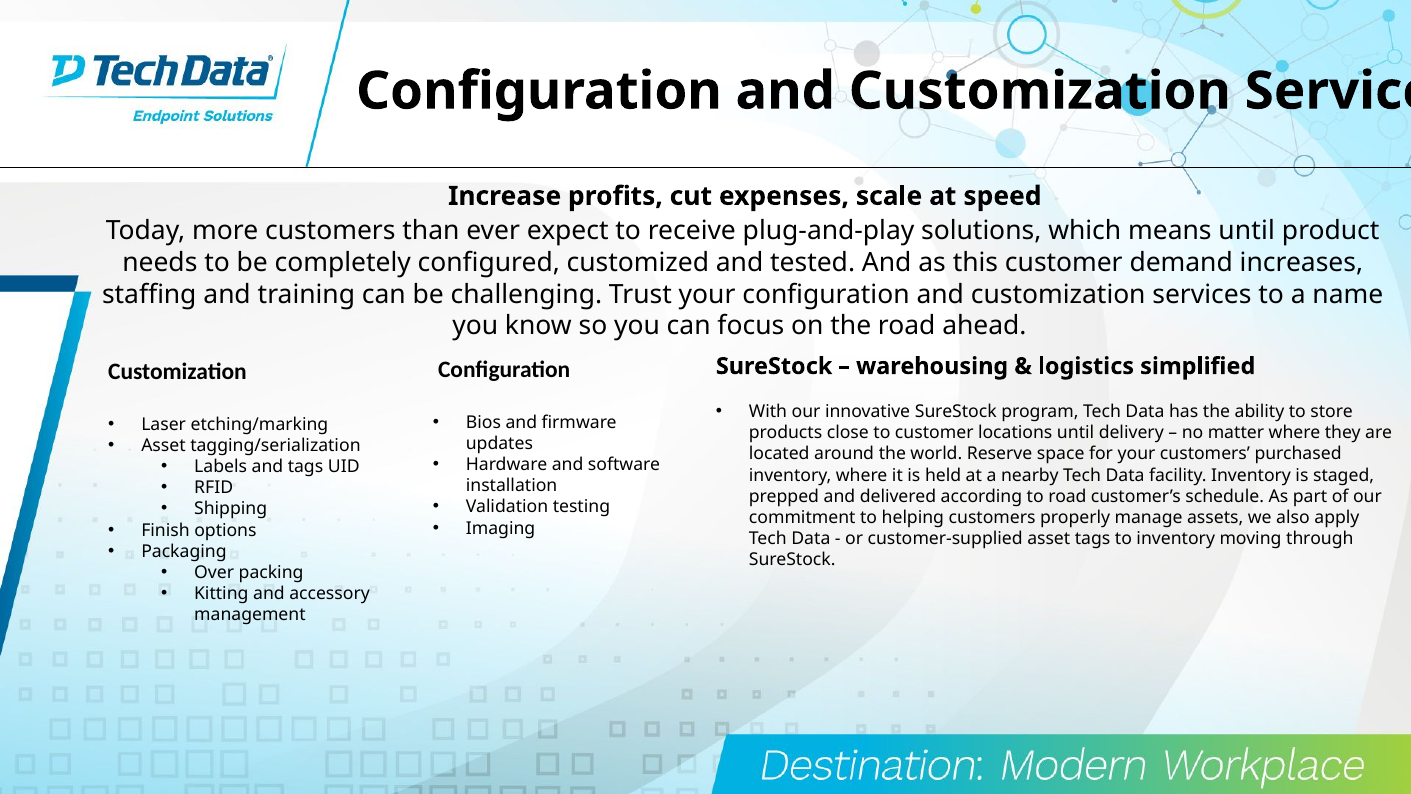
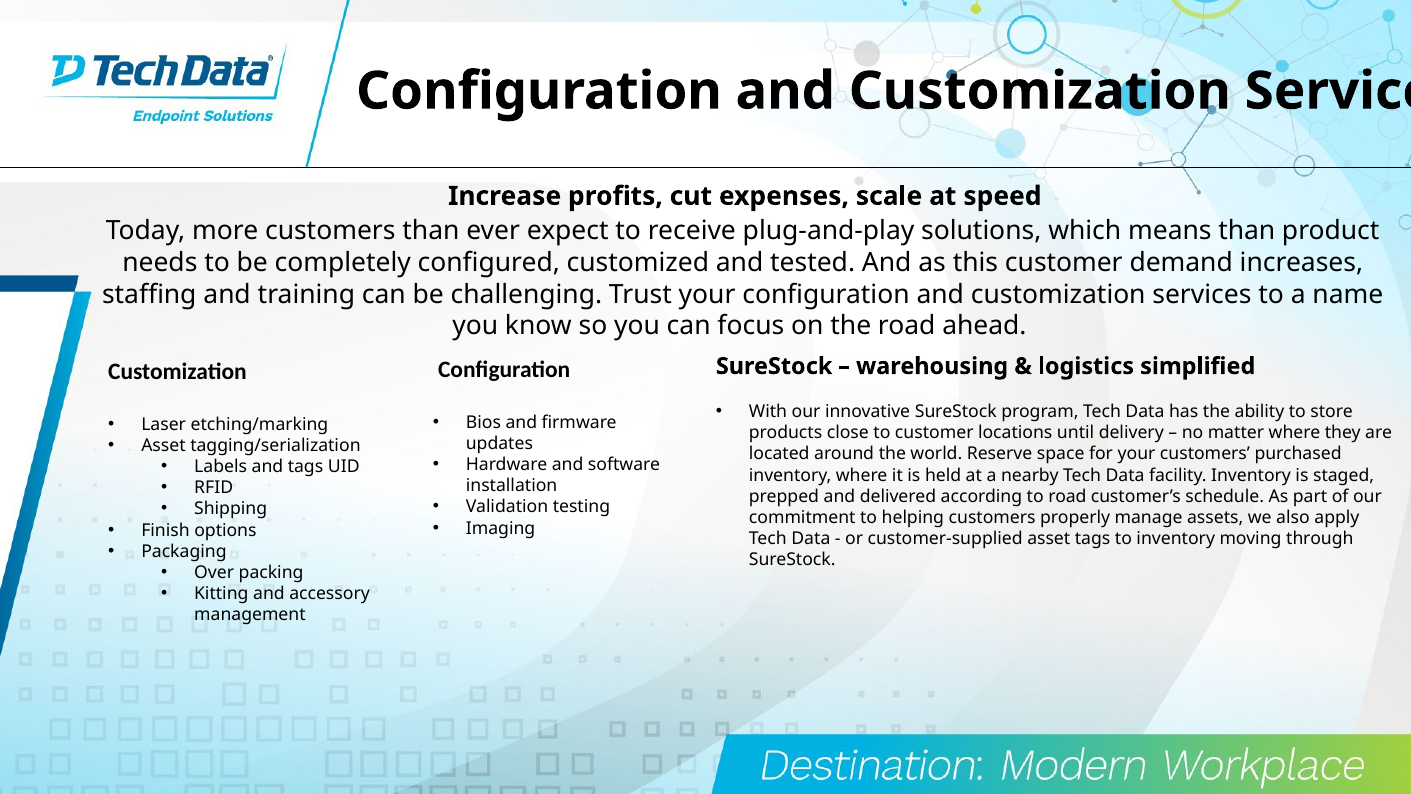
means until: until -> than (1247, 231)
